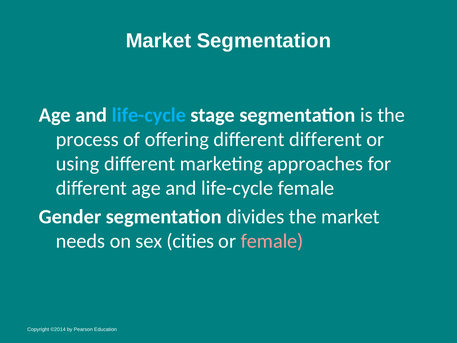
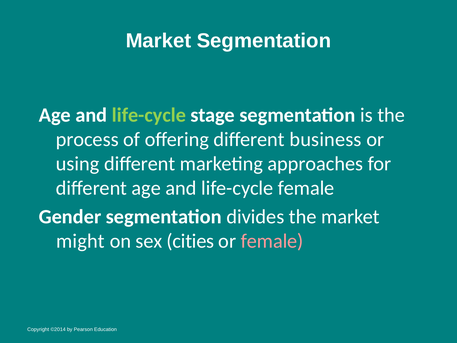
life-cycle colour: light blue -> light green (149, 115)
different different: different -> business (325, 139)
needs: needs -> might (80, 241)
